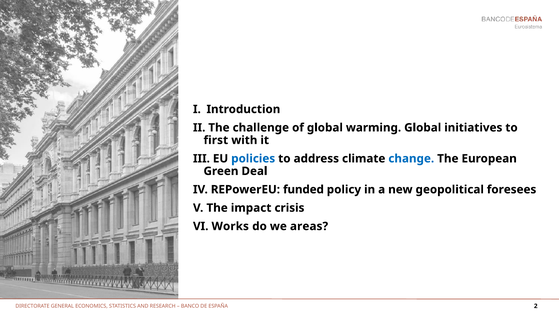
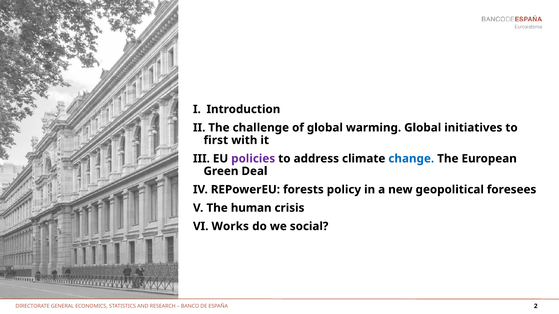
policies colour: blue -> purple (253, 159)
funded: funded -> forests (303, 190)
impact: impact -> human (251, 208)
areas: areas -> social (309, 227)
